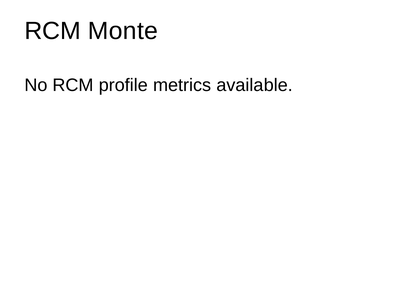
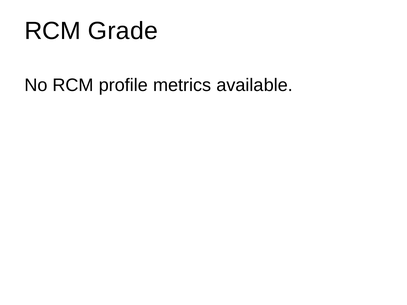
Monte: Monte -> Grade (123, 31)
